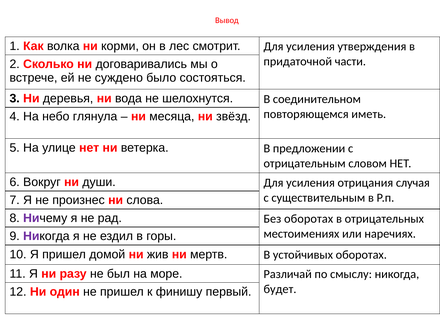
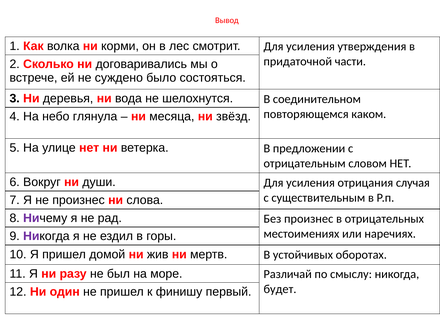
иметь: иметь -> каком (369, 114)
Без оборотах: оборотах -> произнес (309, 219)
